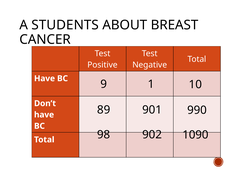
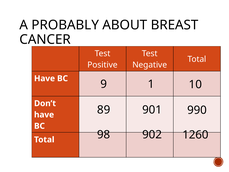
STUDENTS: STUDENTS -> PROBABLY (65, 25)
1090: 1090 -> 1260 (195, 135)
